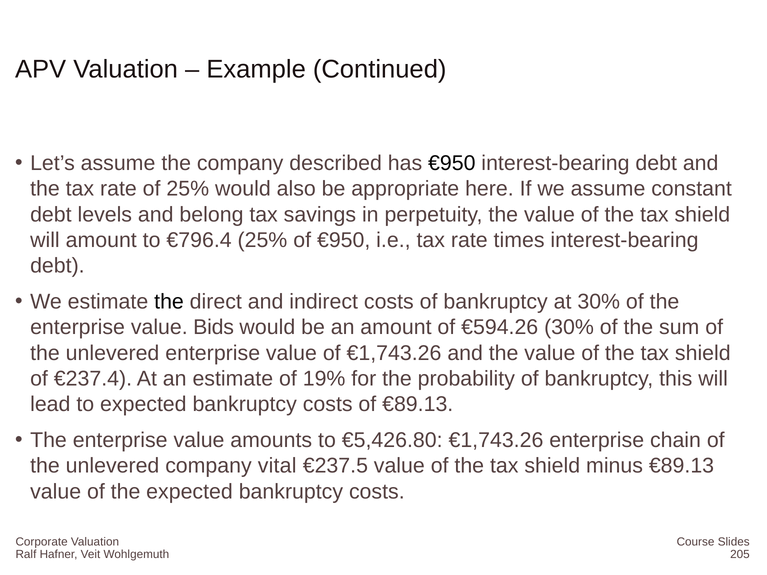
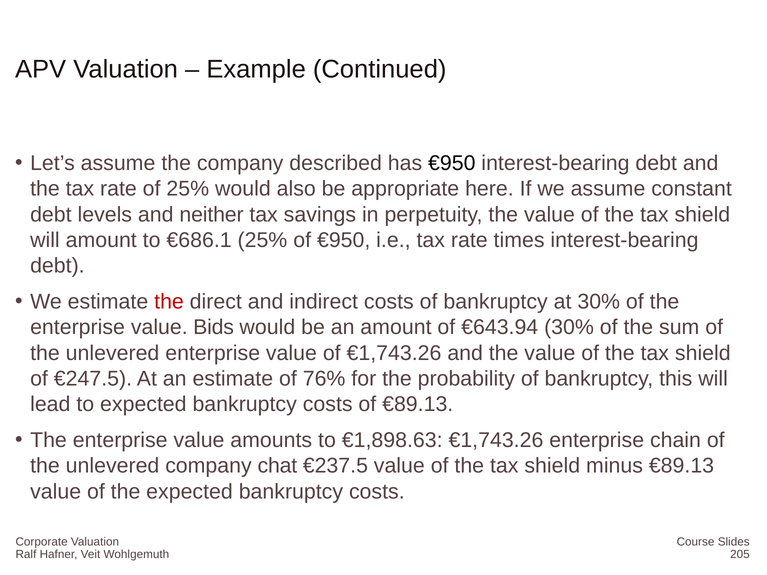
belong: belong -> neither (212, 215)
€796.4: €796.4 -> €686.1 (199, 240)
the colour: black -> red (169, 302)
€594.26: €594.26 -> €643.94 (500, 328)
€237.4: €237.4 -> €247.5 (93, 379)
19%: 19% -> 76% (324, 379)
€5,426.80: €5,426.80 -> €1,898.63 (392, 441)
vital: vital -> chat (277, 466)
